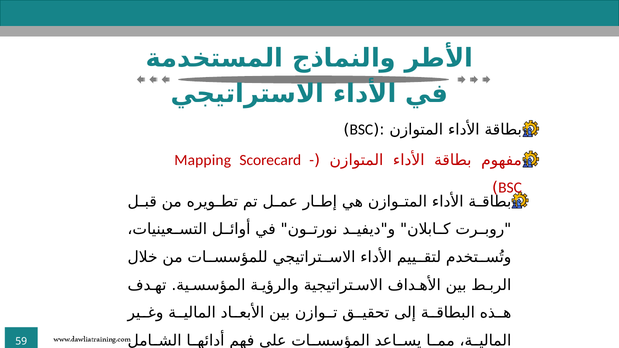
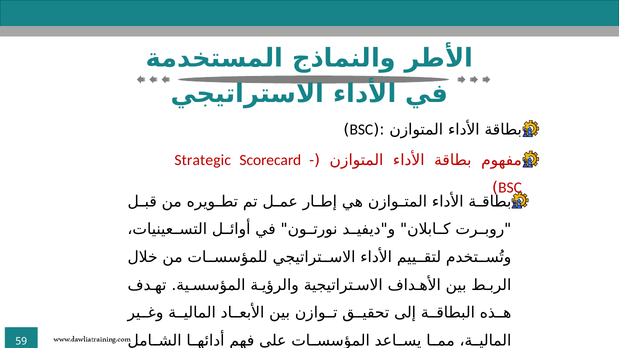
Mapping: Mapping -> Strategic (203, 160)
